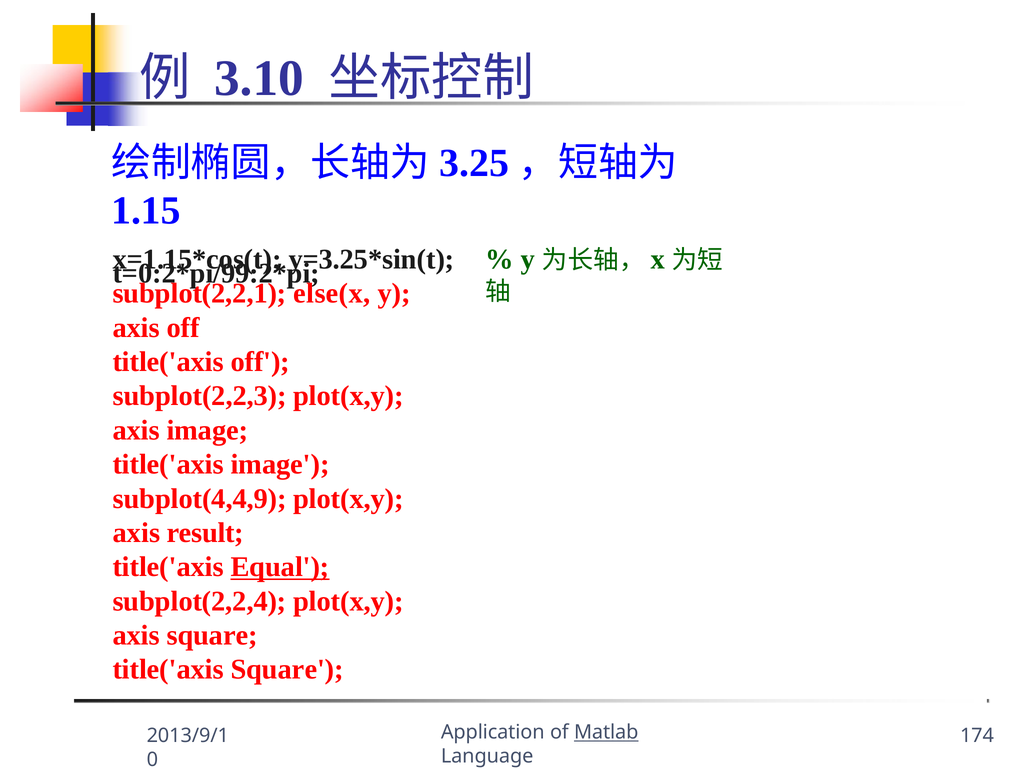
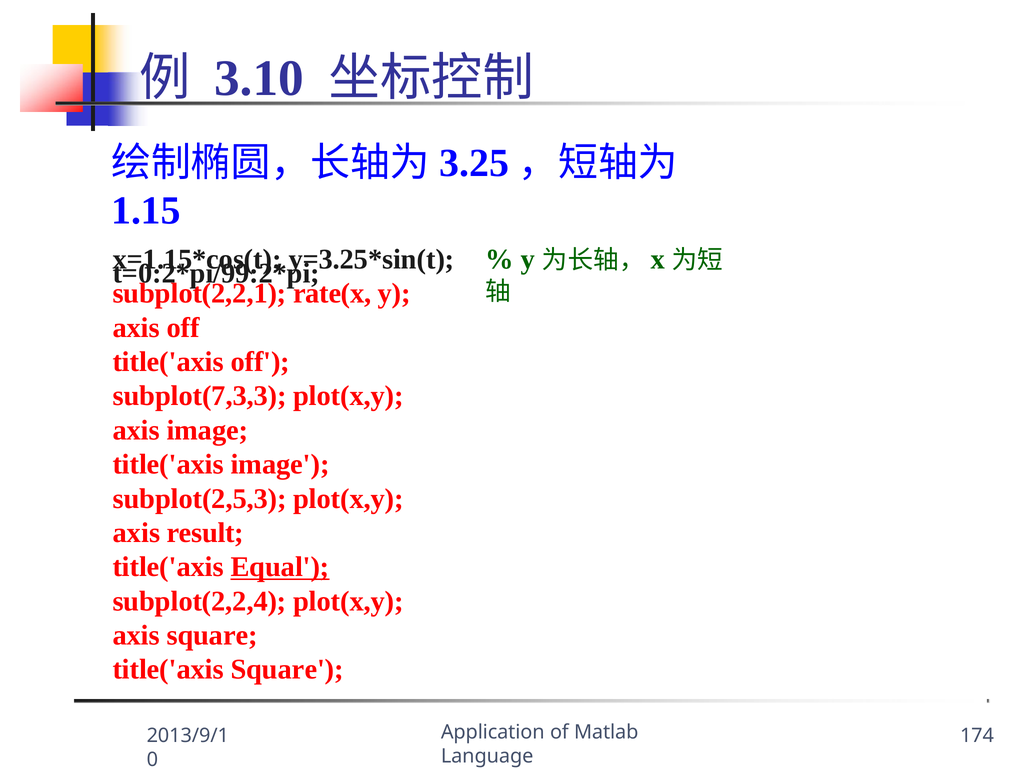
else(x: else(x -> rate(x (332, 293)
subplot(2,2,3: subplot(2,2,3 -> subplot(7,3,3 (200, 396)
subplot(4,4,9: subplot(4,4,9 -> subplot(2,5,3 (200, 498)
Matlab underline: present -> none (606, 732)
